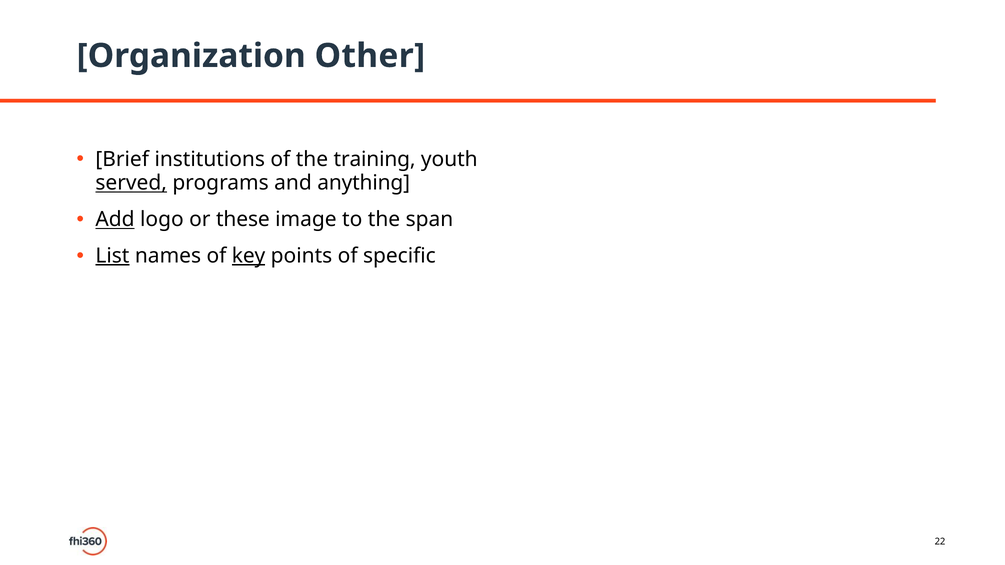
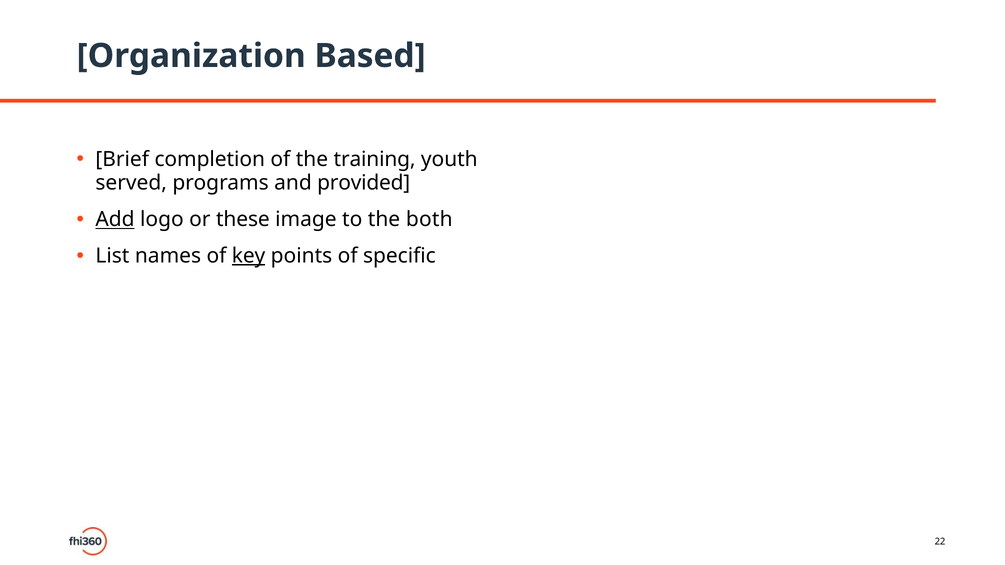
Other: Other -> Based (370, 56)
institutions: institutions -> completion (210, 159)
served underline: present -> none (131, 183)
anything: anything -> provided (364, 183)
span: span -> both (429, 220)
List underline: present -> none (112, 256)
